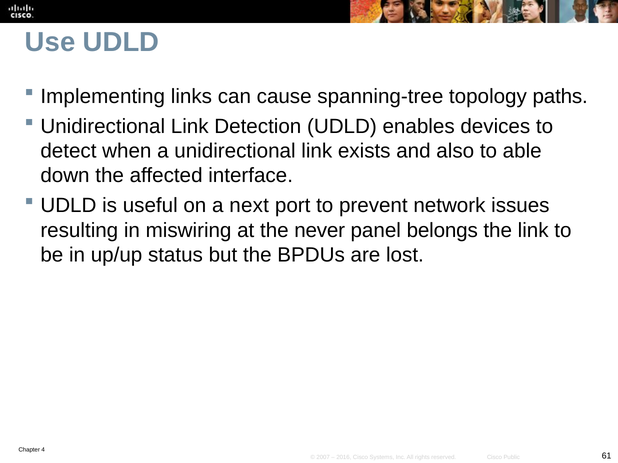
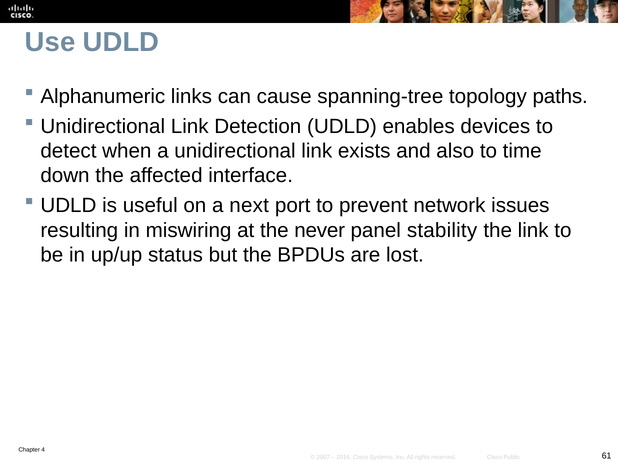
Implementing: Implementing -> Alphanumeric (103, 97)
able: able -> time (522, 151)
belongs: belongs -> stability (442, 230)
